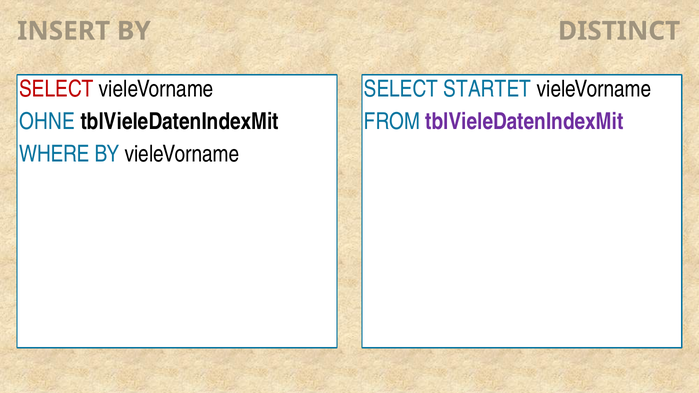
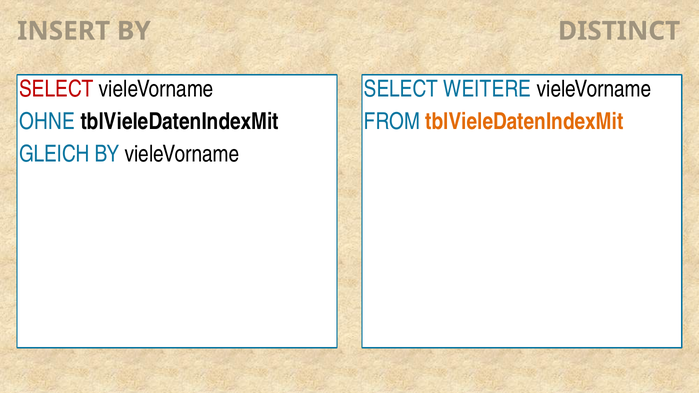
STARTET: STARTET -> WEITERE (487, 89)
tblVieleDatenIndexMit colour: purple -> orange (524, 122)
WHERE: WHERE -> GLEICH (54, 154)
